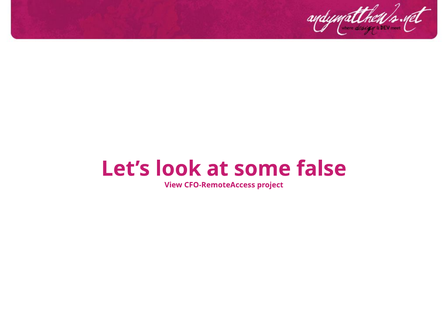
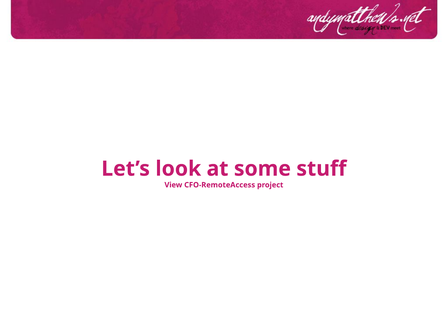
false: false -> stuff (321, 169)
